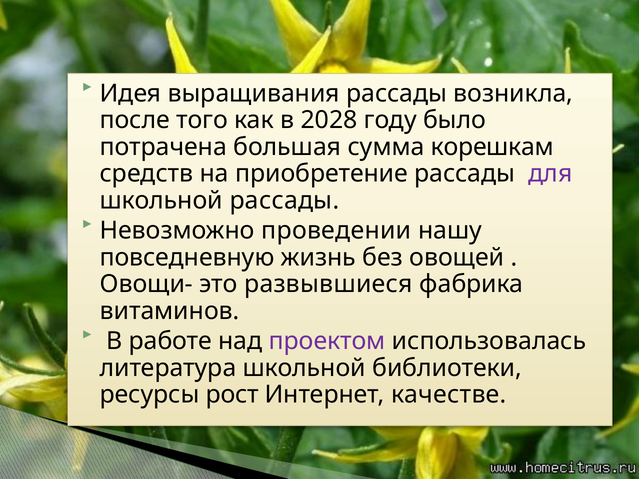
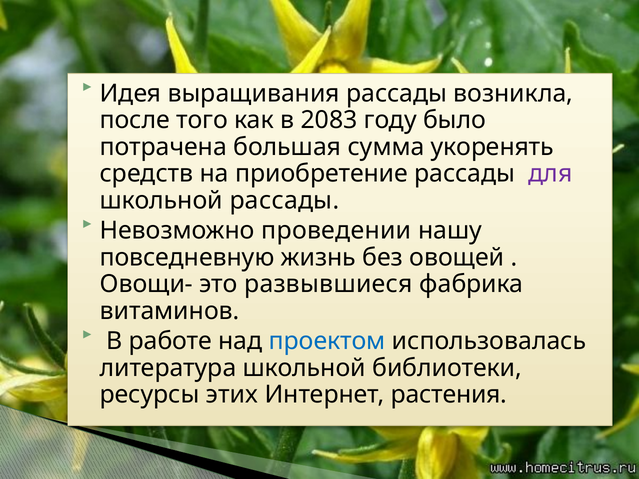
2028: 2028 -> 2083 (329, 120)
корешкам: корешкам -> укоренять (492, 147)
проектом colour: purple -> blue (327, 341)
рост: рост -> этих (232, 395)
качестве: качестве -> растения (449, 395)
